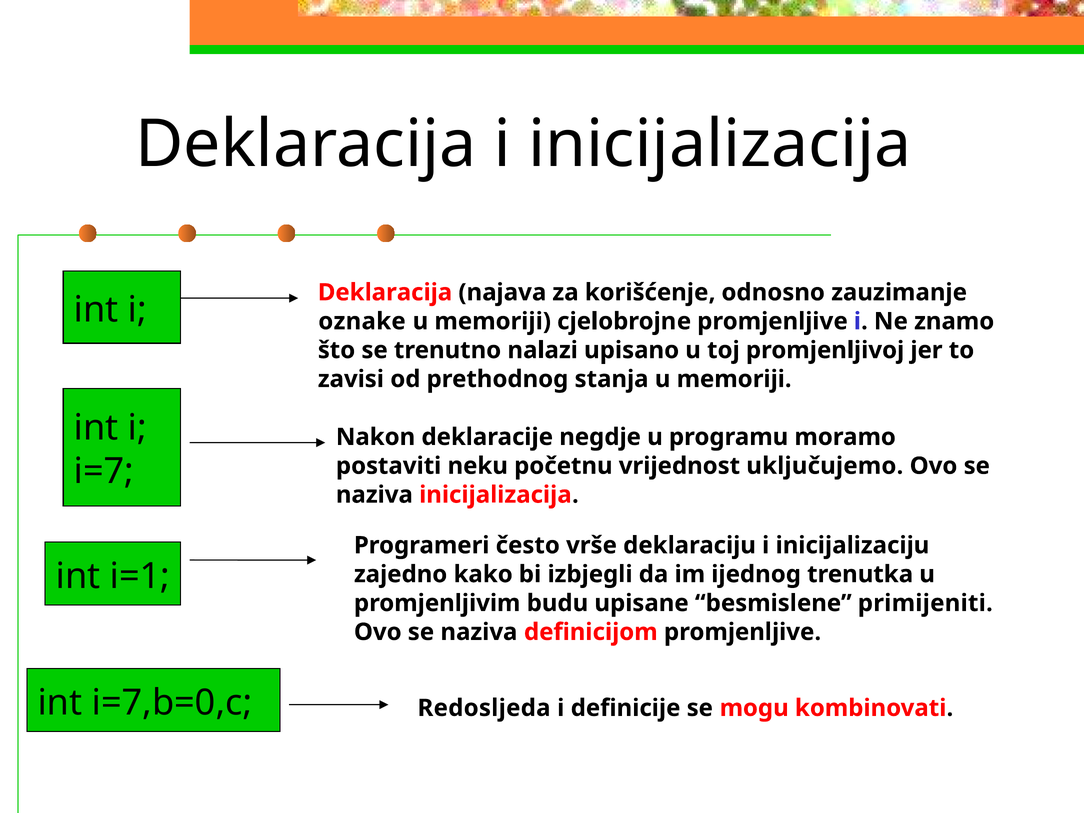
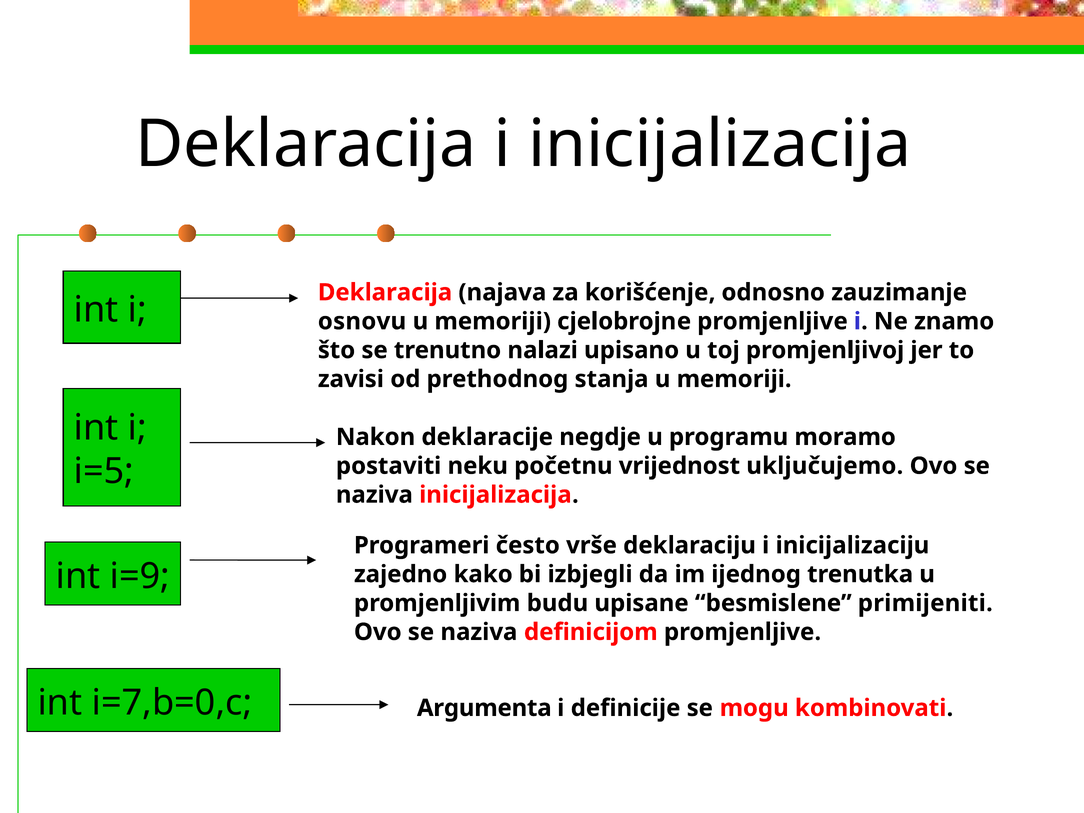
oznake: oznake -> osnovu (362, 321)
i=7: i=7 -> i=5 (104, 471)
i=1: i=1 -> i=9 (140, 576)
Redosljeda: Redosljeda -> Argumenta (484, 708)
